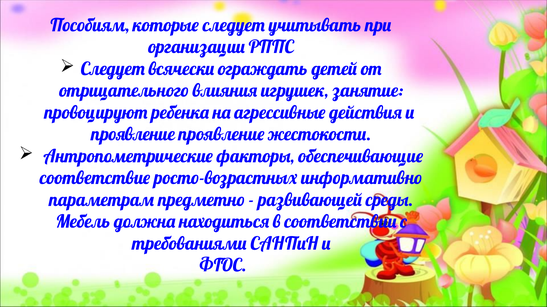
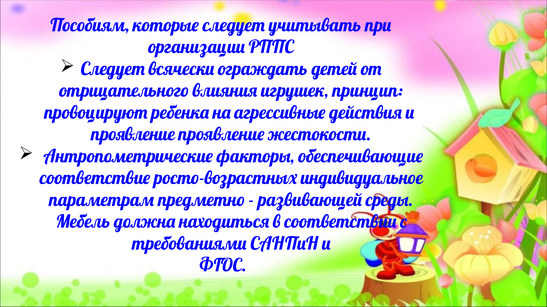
занятие: занятие -> принцип (368, 91)
информативно: информативно -> индивидуальное (362, 179)
